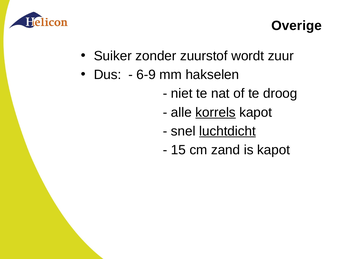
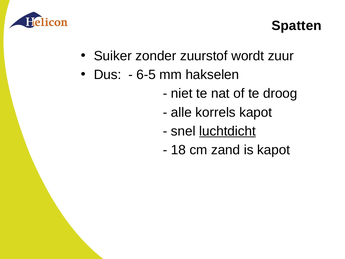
Overige: Overige -> Spatten (297, 26)
6-9: 6-9 -> 6-5 (146, 75)
korrels underline: present -> none (216, 112)
15: 15 -> 18 (178, 150)
